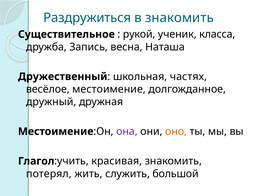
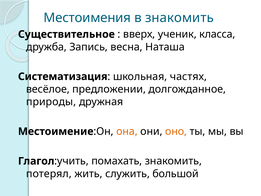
Раздружиться: Раздружиться -> Местоимения (87, 18)
рукой: рукой -> вверх (139, 34)
Дружественный: Дружественный -> Систематизация (63, 76)
весёлое местоимение: местоимение -> предложении (109, 89)
дружный: дружный -> природы (51, 102)
она colour: purple -> orange (127, 131)
красивая: красивая -> помахать (117, 161)
